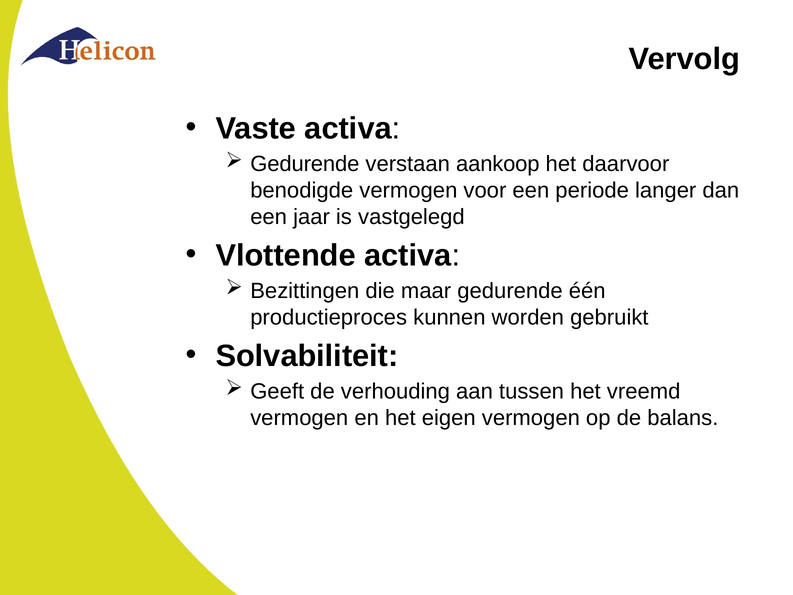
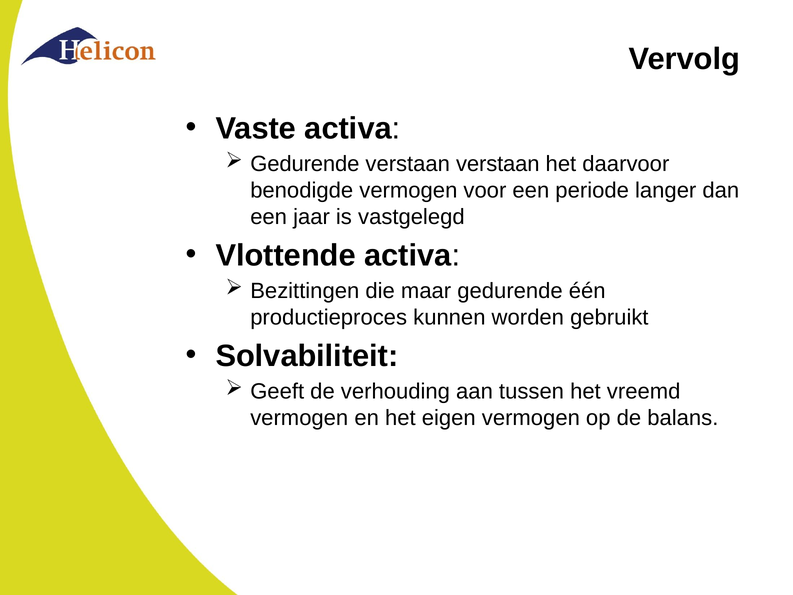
verstaan aankoop: aankoop -> verstaan (498, 164)
